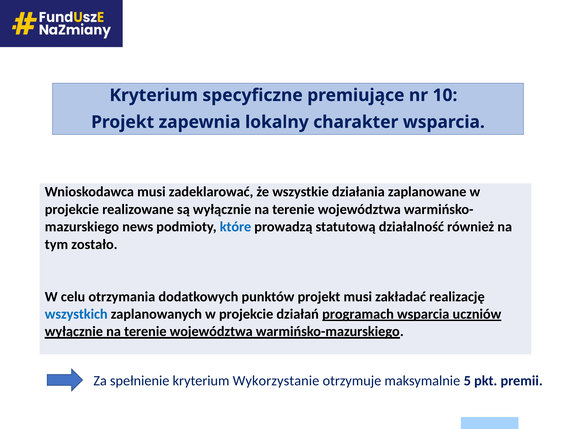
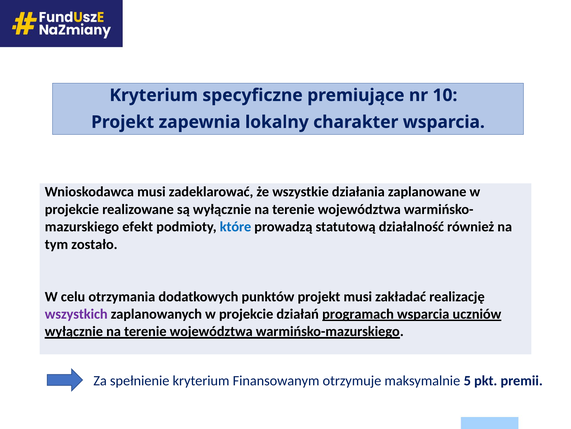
news: news -> efekt (138, 226)
wszystkich colour: blue -> purple (76, 314)
Wykorzystanie: Wykorzystanie -> Finansowanym (276, 380)
